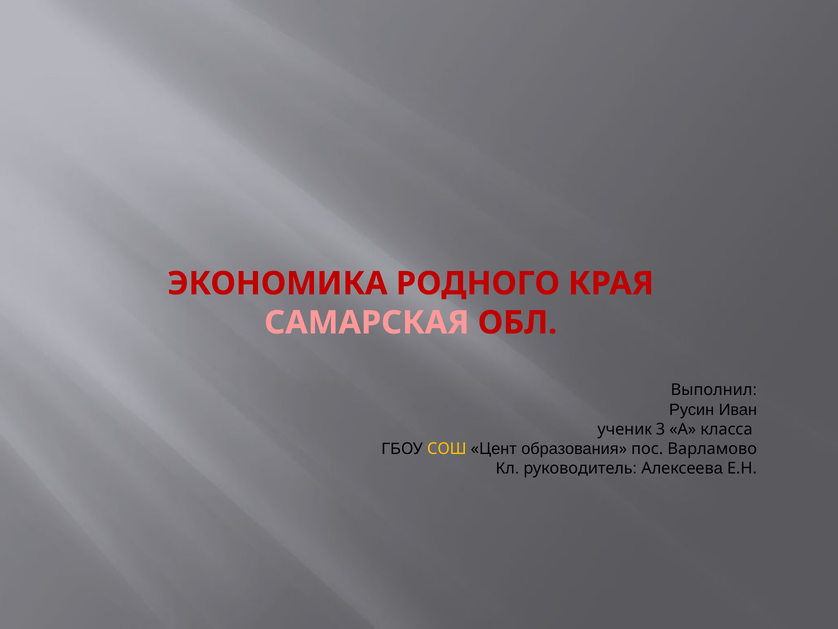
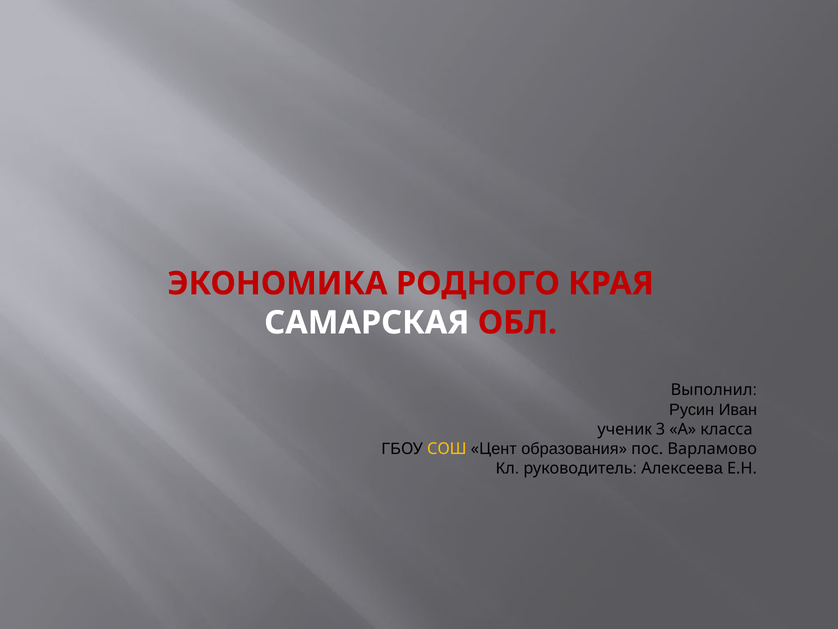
САМАРСКАЯ colour: pink -> white (367, 322)
